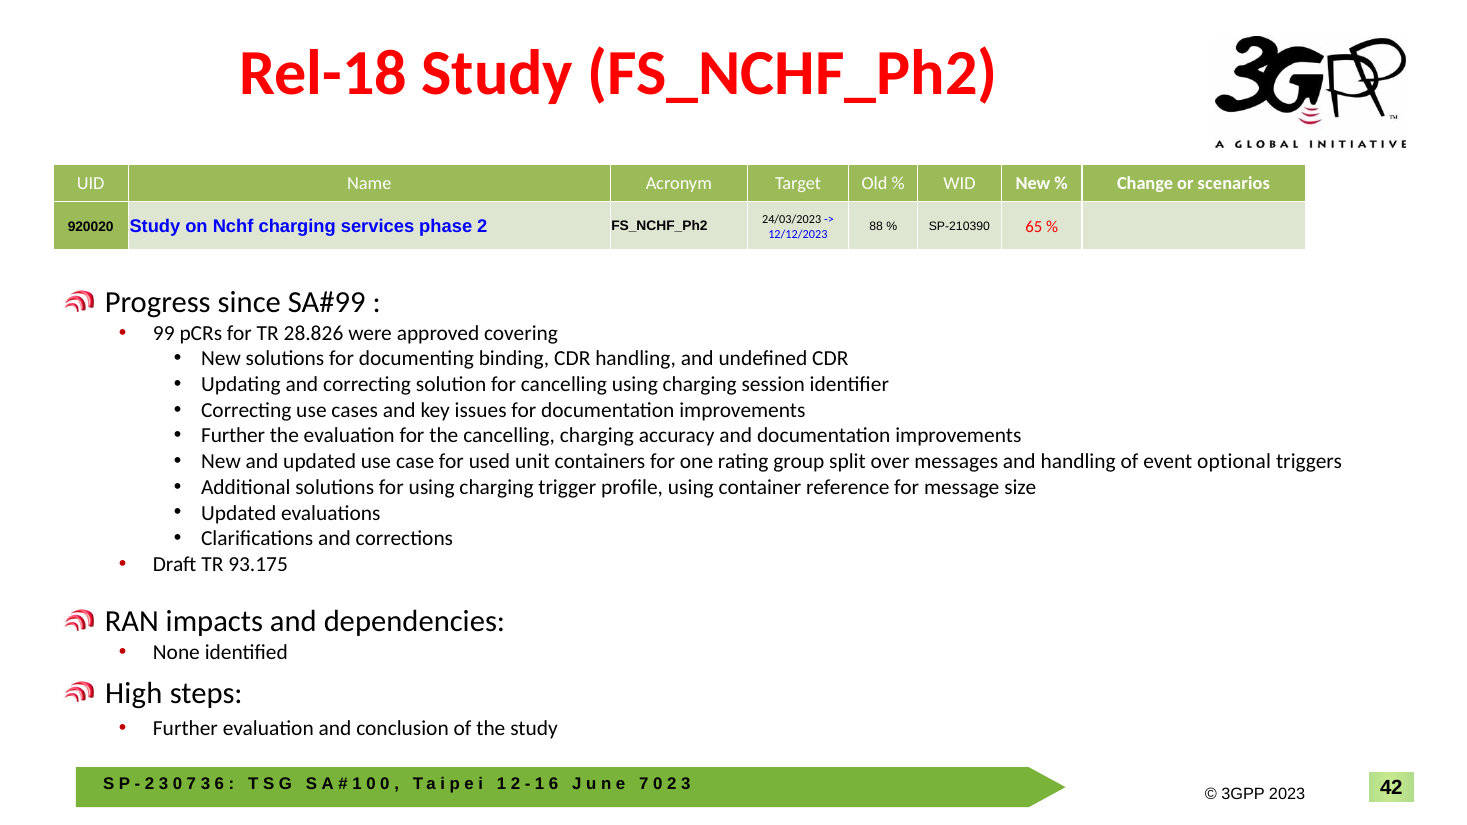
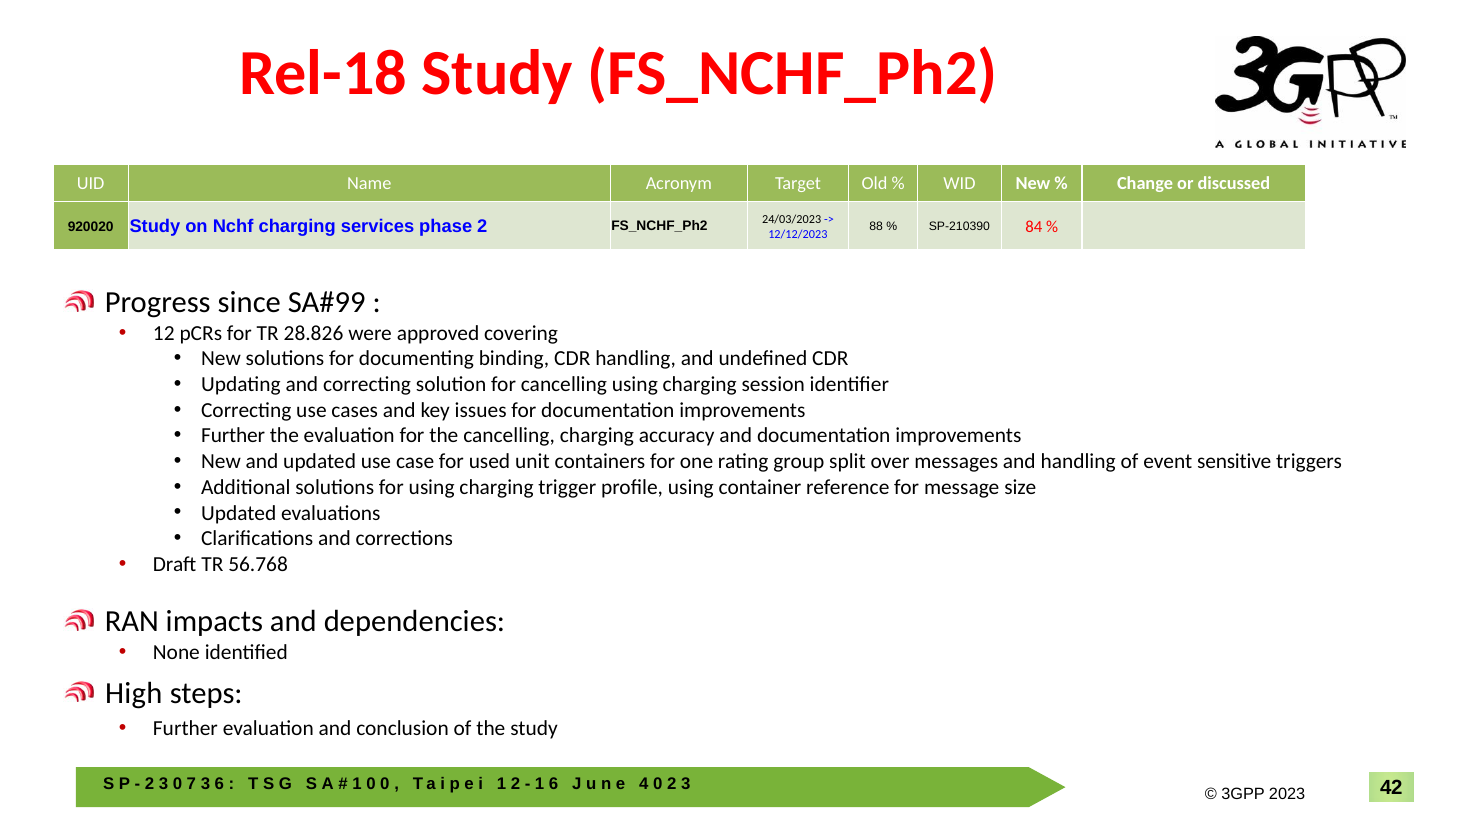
scenarios: scenarios -> discussed (1234, 184)
65: 65 -> 84 (1034, 227)
99: 99 -> 12 (164, 333)
optional: optional -> sensitive (1234, 462)
93.175: 93.175 -> 56.768 (258, 564)
7: 7 -> 4 (644, 784)
